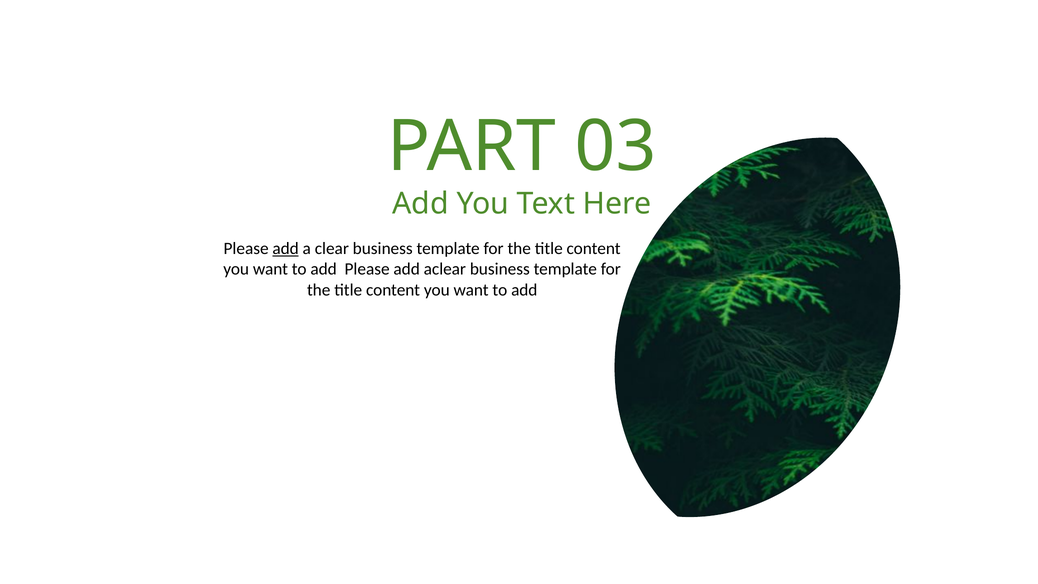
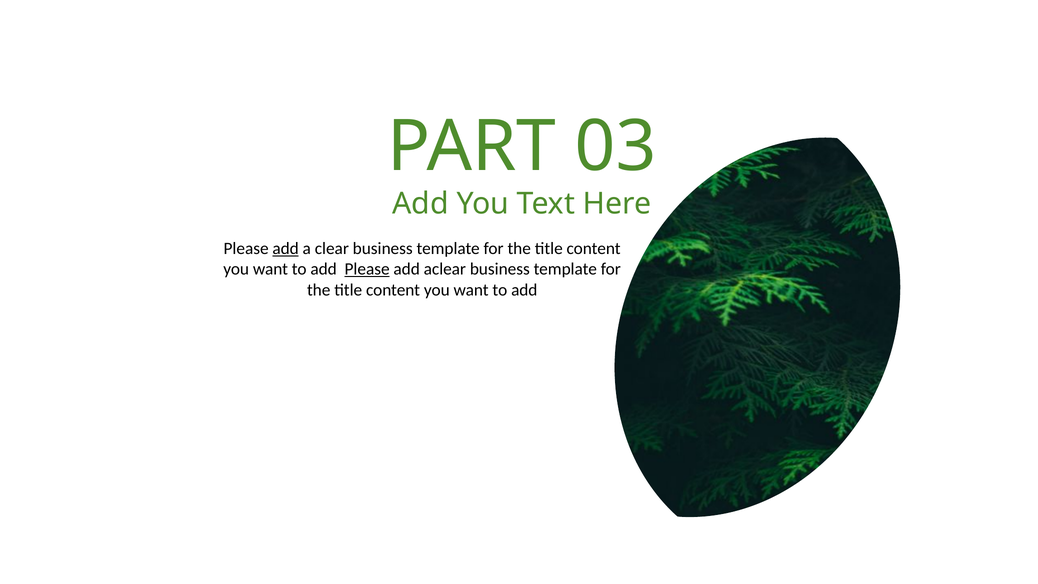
Please underline: none -> present (367, 269)
